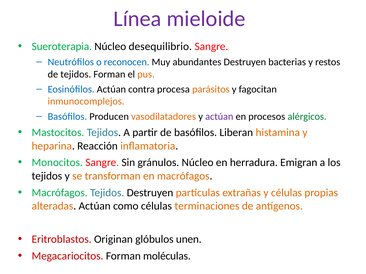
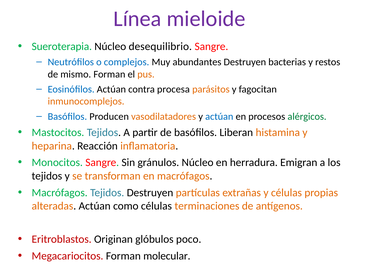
reconocen: reconocen -> complejos (127, 62)
de tejidos: tejidos -> mismo (76, 74)
actúan colour: purple -> blue (219, 117)
unen: unen -> poco (189, 240)
moléculas: moléculas -> molecular (167, 256)
